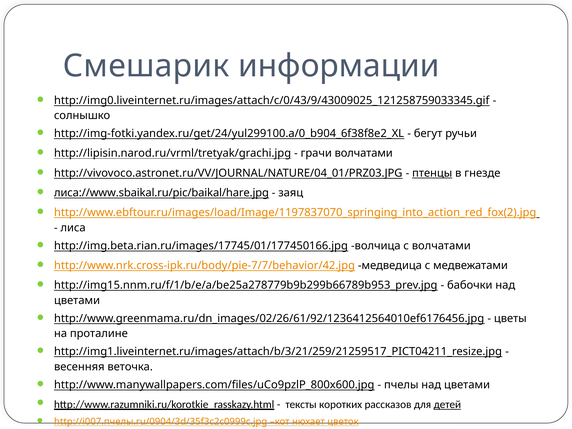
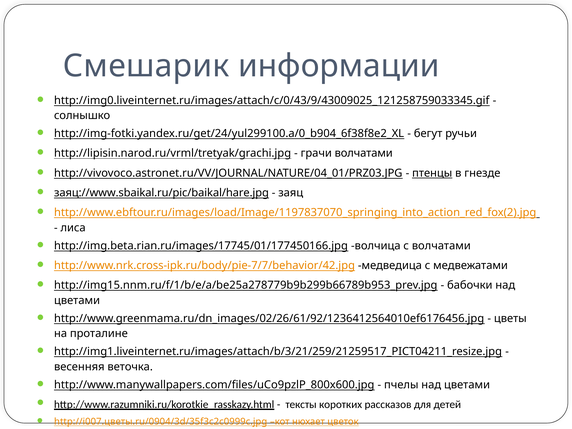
лиса://www.sbaikal.ru/pic/baikal/hare.jpg: лиса://www.sbaikal.ru/pic/baikal/hare.jpg -> заяц://www.sbaikal.ru/pic/baikal/hare.jpg (161, 193)
детей underline: present -> none (447, 404)
http://i007.пчелы.ru/0904/3d/35f3c2c0999c.jpg: http://i007.пчелы.ru/0904/3d/35f3c2c0999c.jpg -> http://i007.цветы.ru/0904/3d/35f3c2c0999c.jpg (161, 422)
